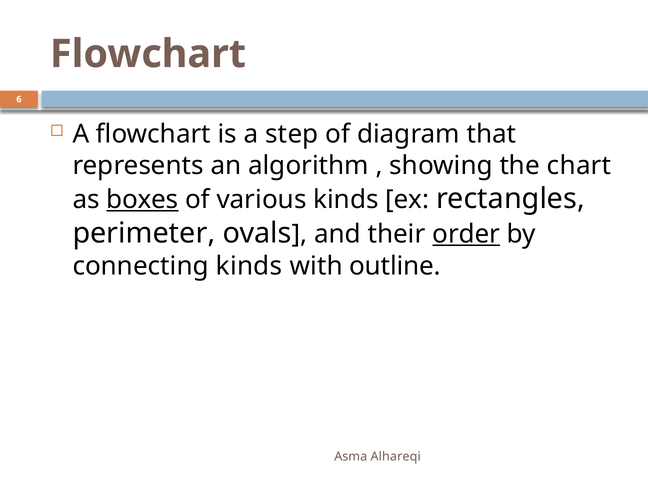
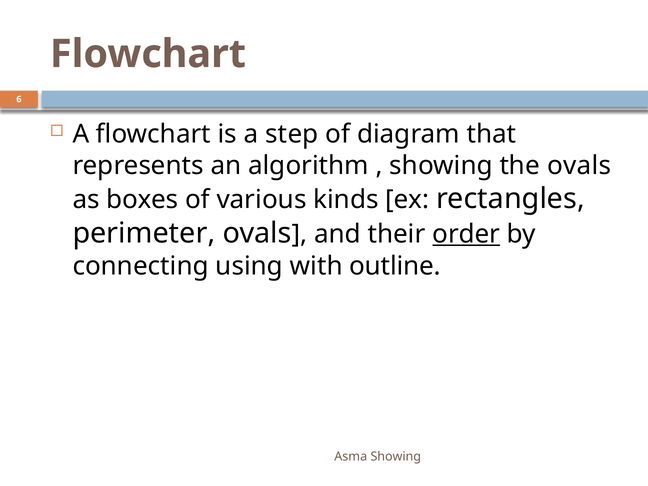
the chart: chart -> ovals (579, 165)
boxes underline: present -> none (142, 199)
connecting kinds: kinds -> using (249, 266)
Asma Alhareqi: Alhareqi -> Showing (396, 457)
